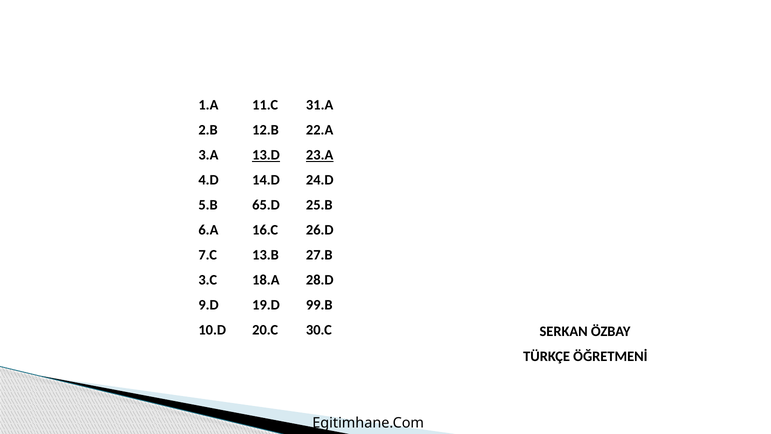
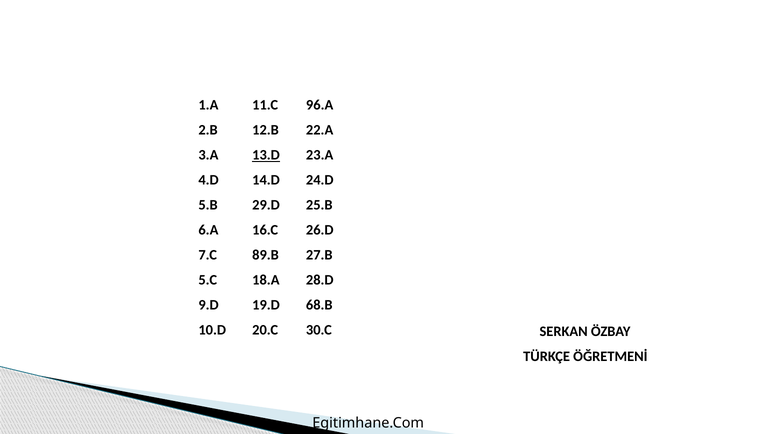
31.A: 31.A -> 96.A (320, 105)
23.A underline: present -> none (320, 155)
65.D: 65.D -> 29.D (266, 205)
13.B: 13.B -> 89.B (265, 255)
3.C: 3.C -> 5.C (208, 280)
99.B: 99.B -> 68.B (319, 305)
